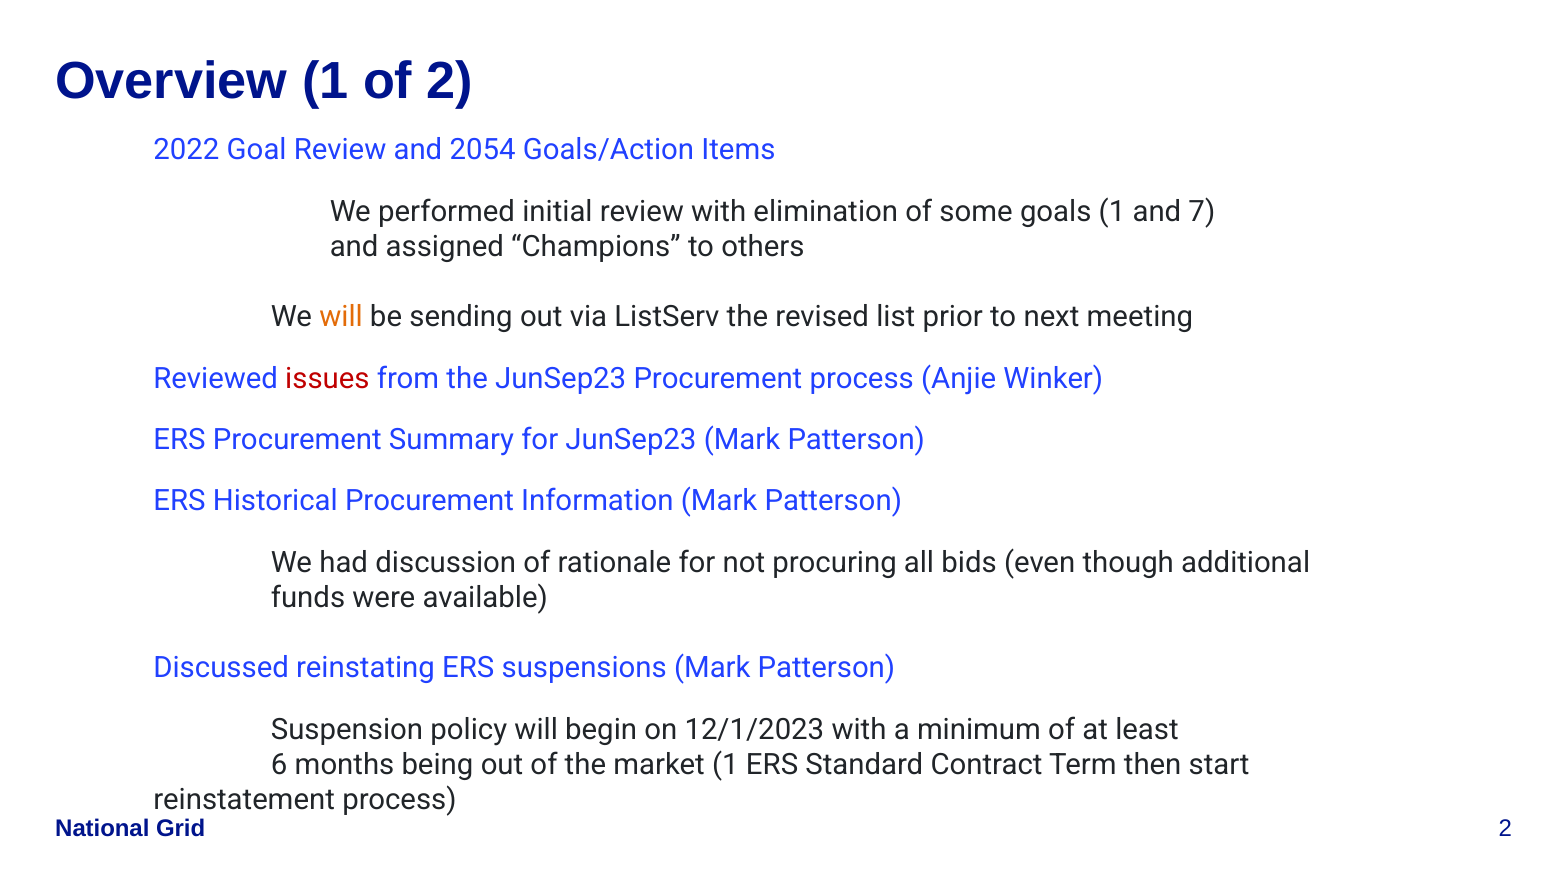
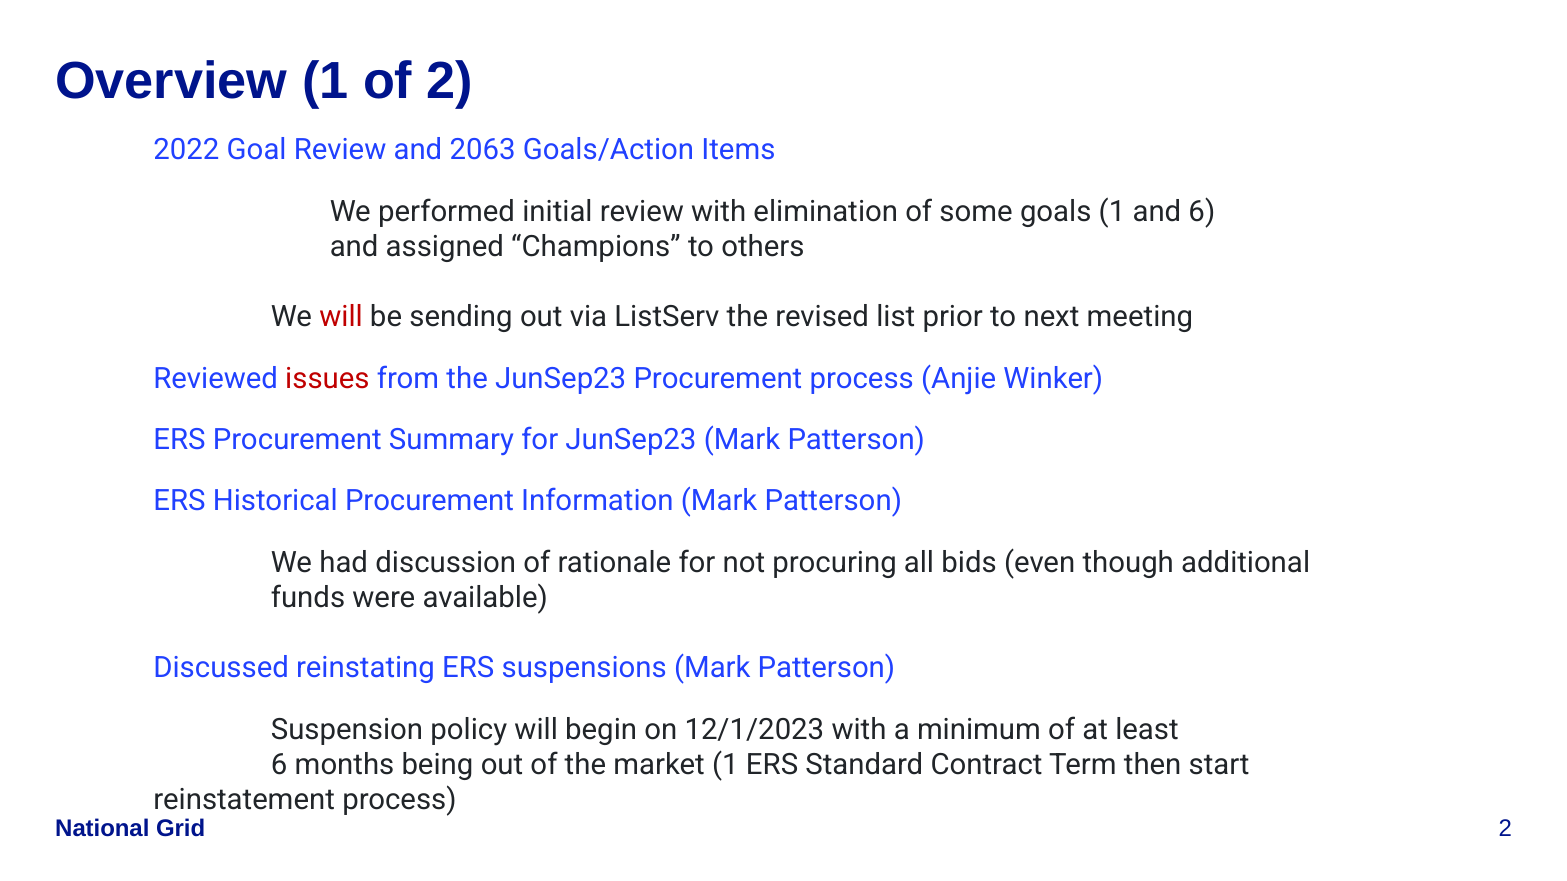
2054: 2054 -> 2063 (483, 150)
and 7: 7 -> 6 (1202, 212)
will colour: orange -> red (341, 317)
